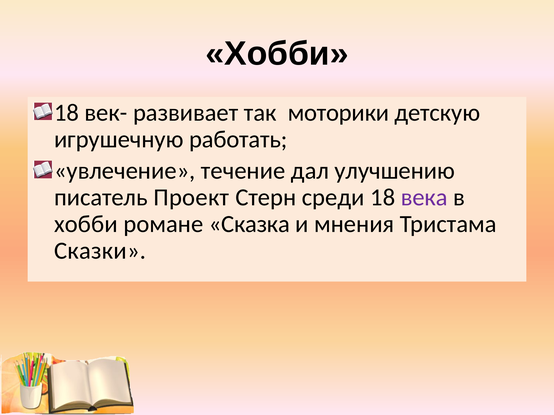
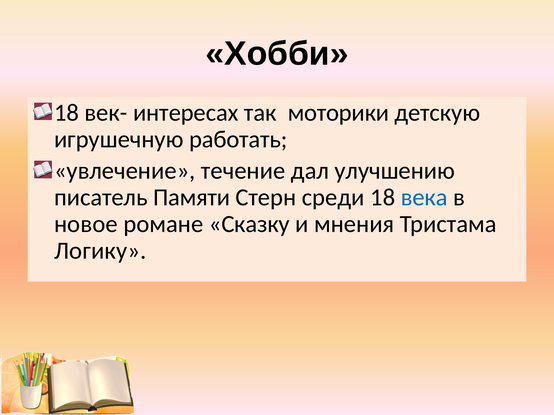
развивает: развивает -> интересах (186, 113)
Проект: Проект -> Памяти (192, 198)
века colour: purple -> blue (424, 198)
хобби: хобби -> новое (86, 224)
Сказка: Сказка -> Сказку (249, 224)
Сказки: Сказки -> Логику (100, 251)
